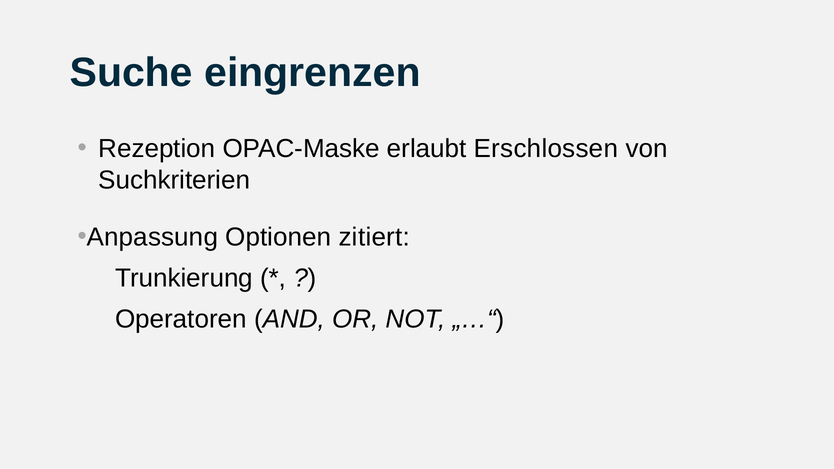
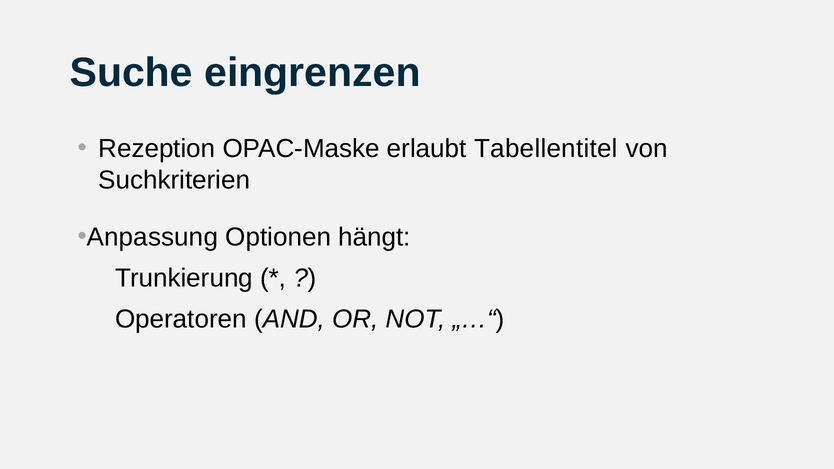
Erschlossen: Erschlossen -> Tabellentitel (546, 149)
zitiert: zitiert -> hängt (374, 237)
